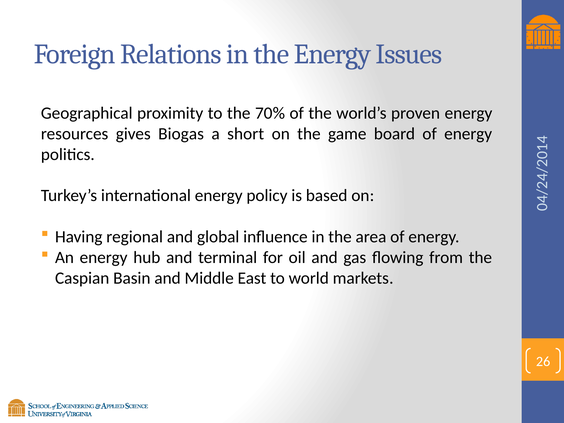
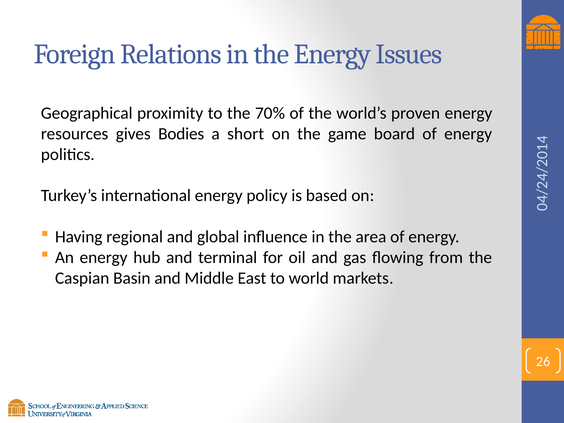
Biogas: Biogas -> Bodies (181, 134)
